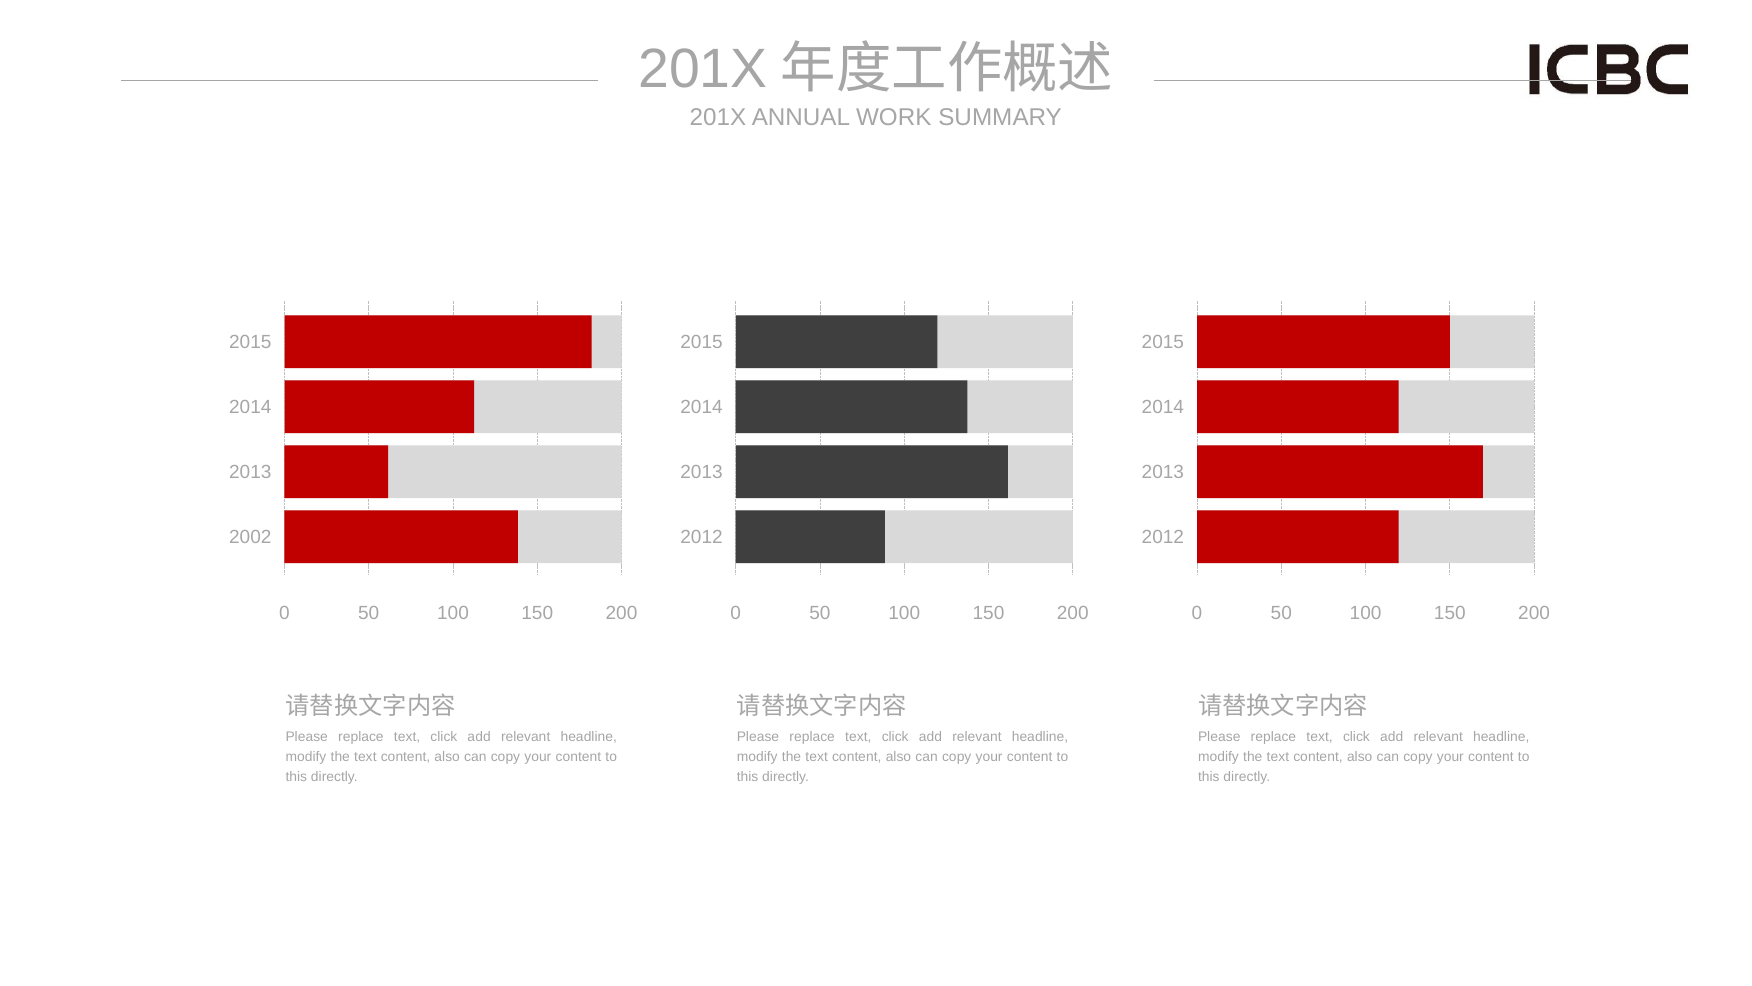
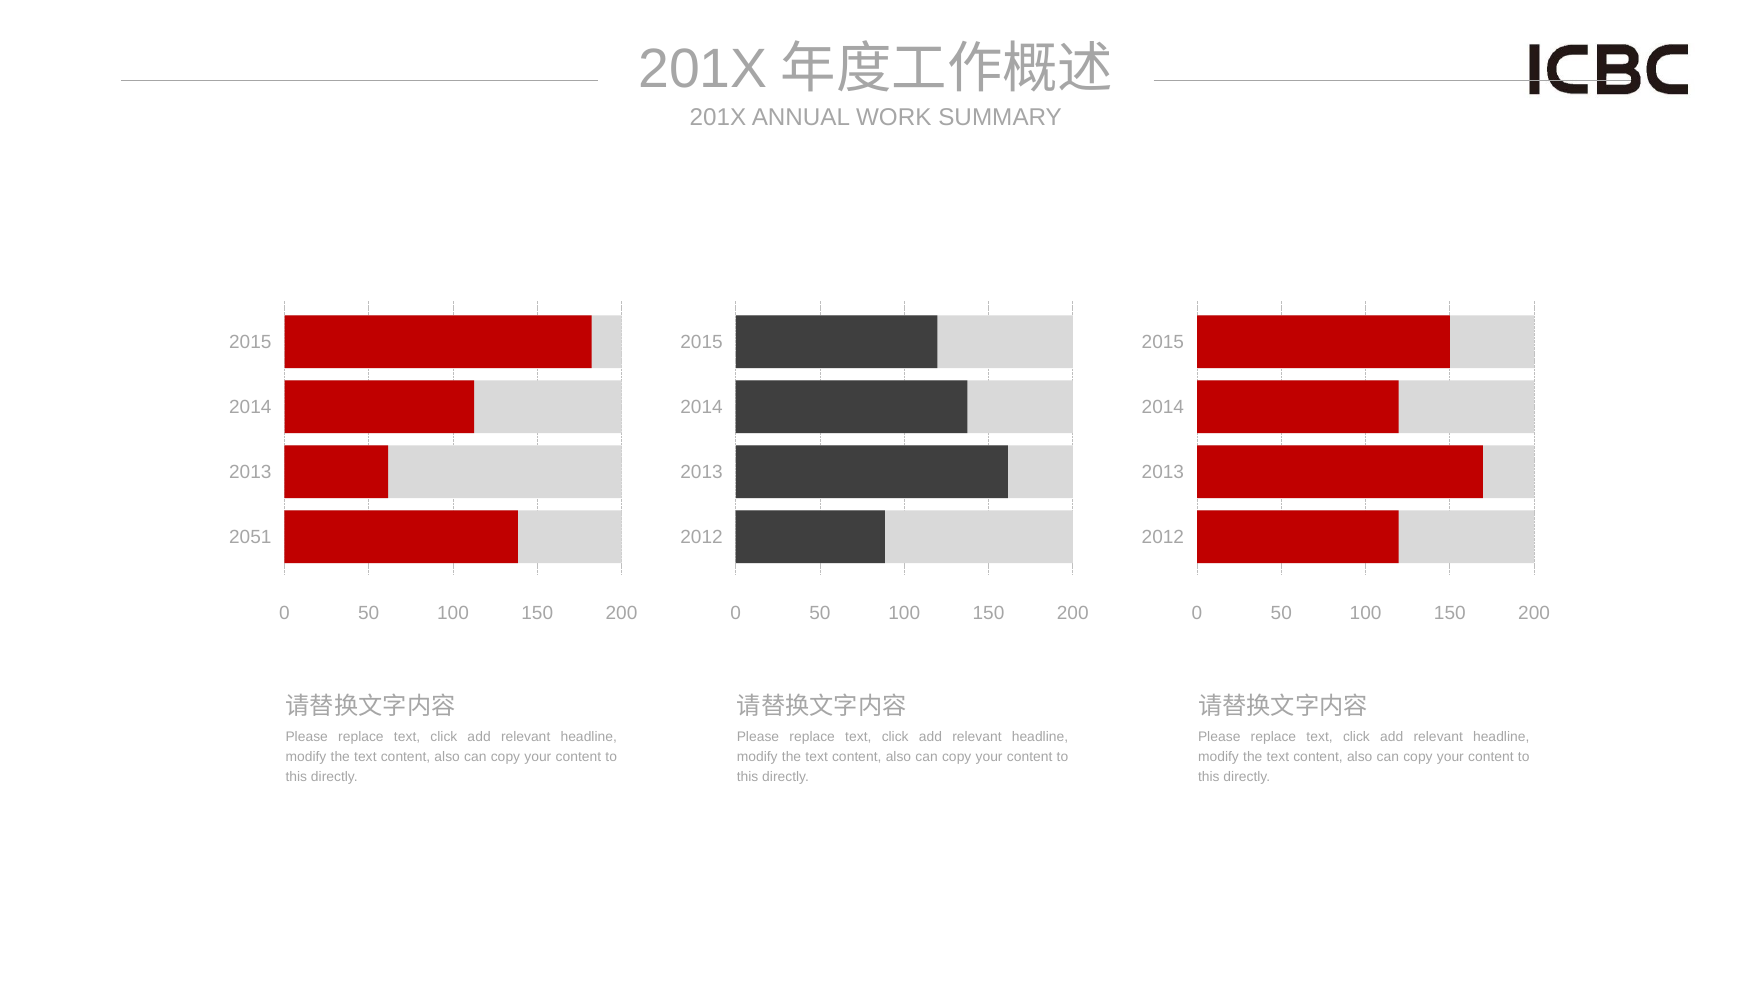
2002: 2002 -> 2051 (250, 537)
